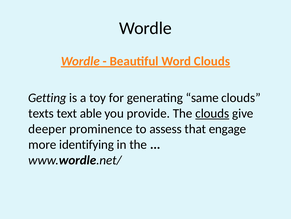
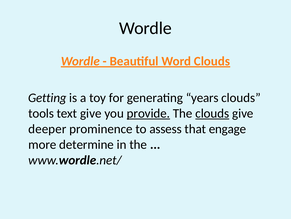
same: same -> years (202, 98)
texts: texts -> tools (41, 113)
text able: able -> give (91, 113)
provide underline: none -> present (148, 113)
identifying: identifying -> determine (87, 144)
